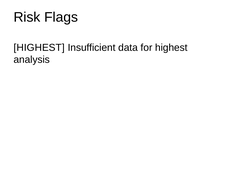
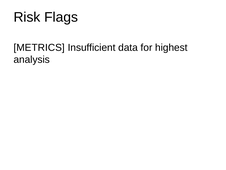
HIGHEST: HIGHEST -> METRICS (39, 47)
